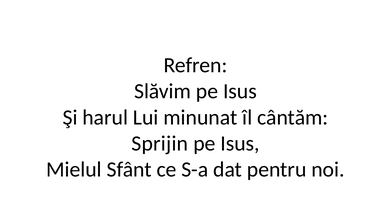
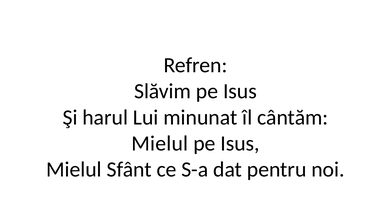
Sprijin: Sprijin -> Mielul (160, 143)
